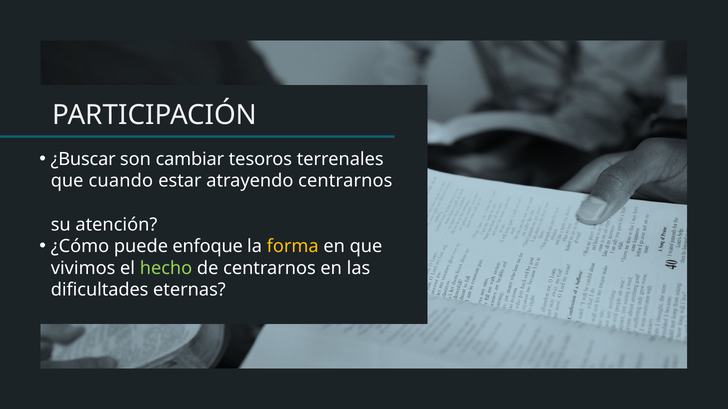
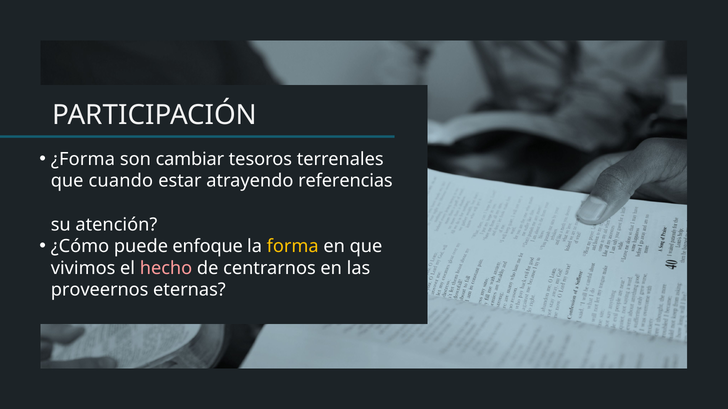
¿Buscar: ¿Buscar -> ¿Forma (83, 159)
atrayendo centrarnos: centrarnos -> referencias (345, 181)
hecho colour: light green -> pink (166, 268)
dificultades: dificultades -> proveernos (100, 290)
